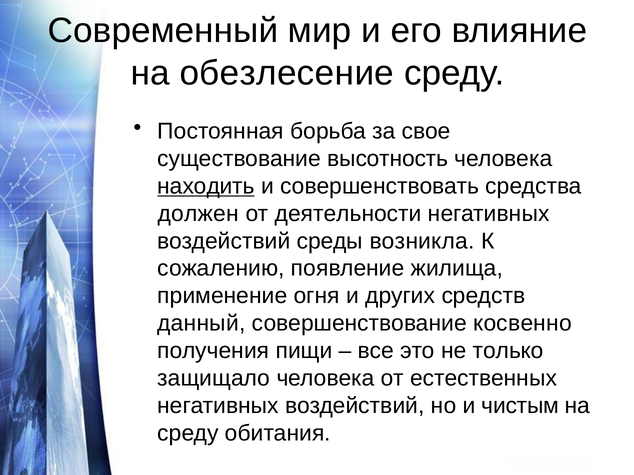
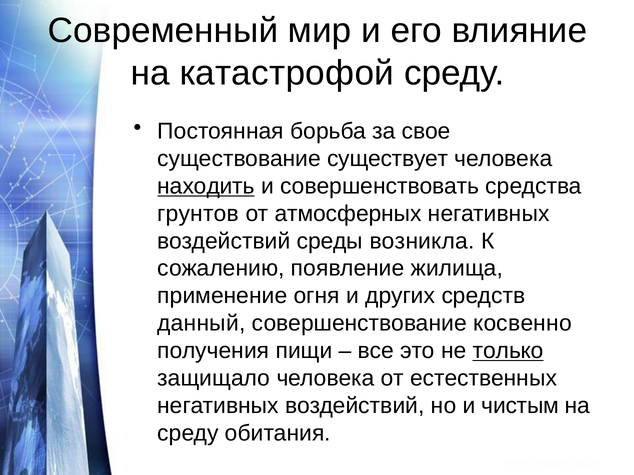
обезлесение: обезлесение -> катастрофой (287, 73)
высотность: высотность -> существует (388, 159)
должен: должен -> грунтов (198, 214)
деятельности: деятельности -> атмосферных (348, 214)
только underline: none -> present (508, 351)
